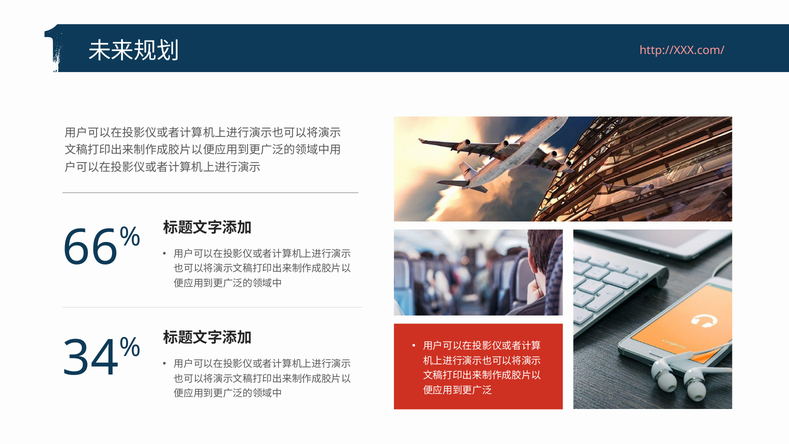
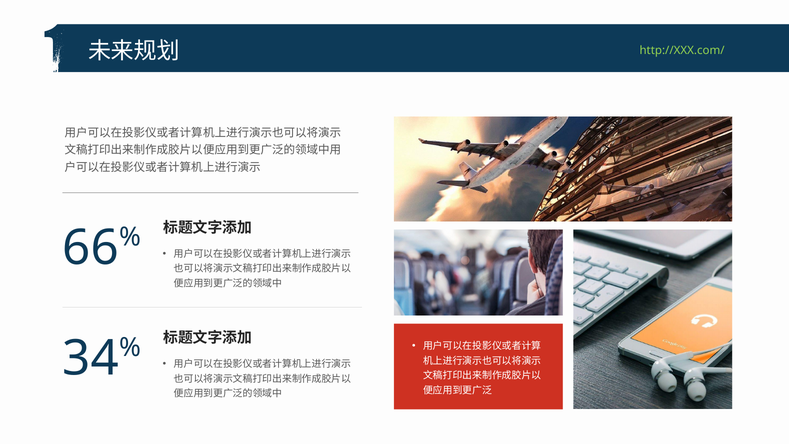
http://XXX.com/ colour: pink -> light green (682, 51)
